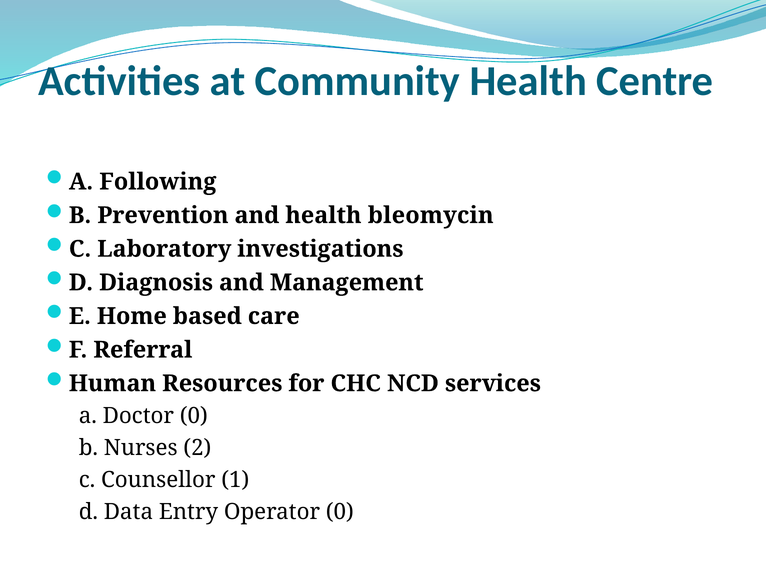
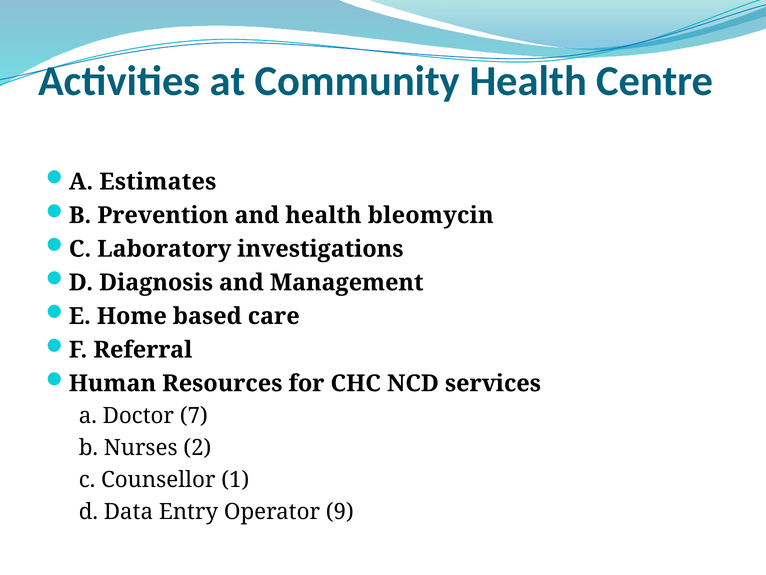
Following: Following -> Estimates (158, 182)
Doctor 0: 0 -> 7 (194, 416)
Operator 0: 0 -> 9 (340, 511)
